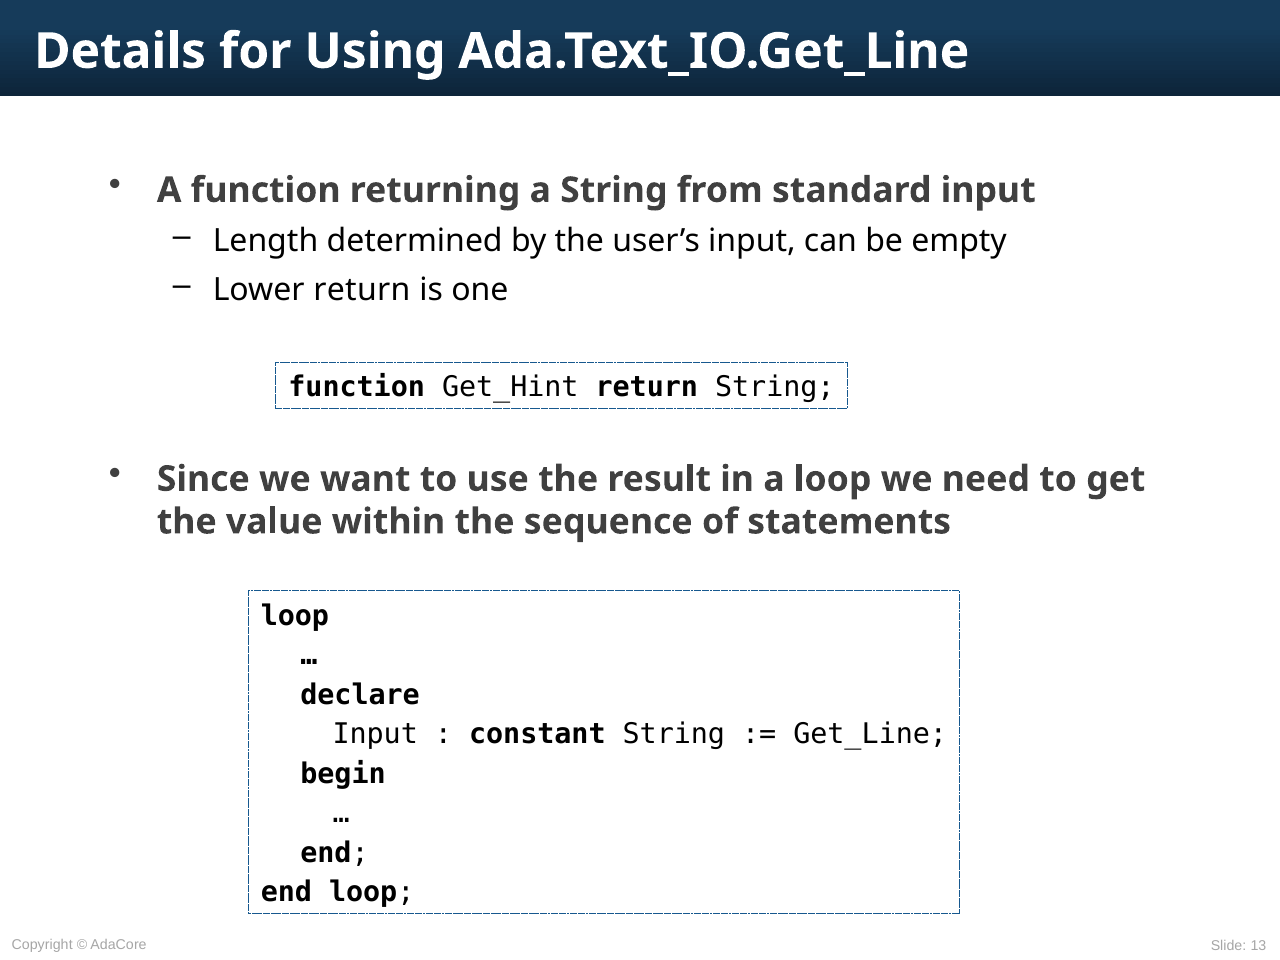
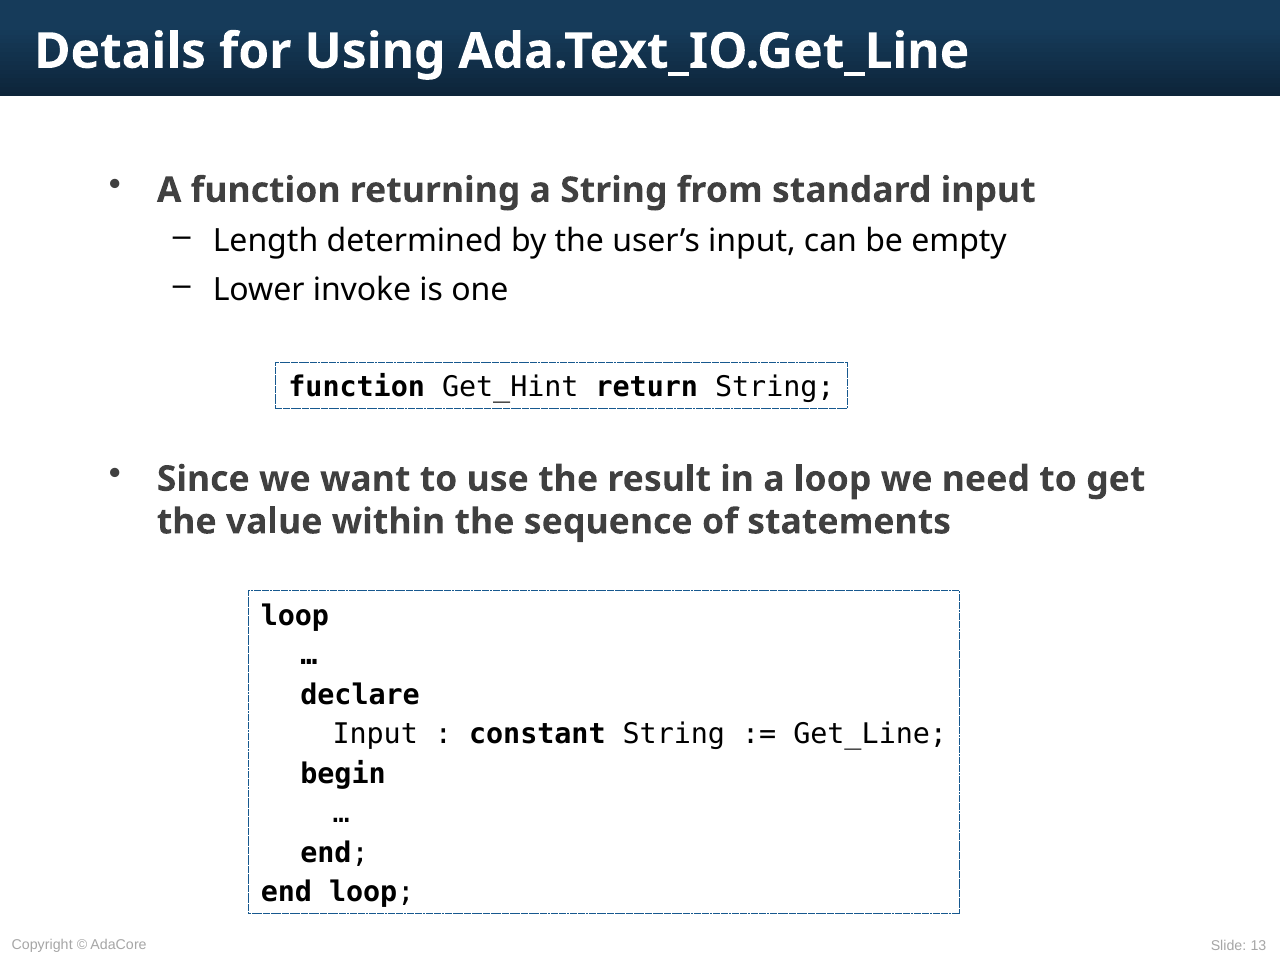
Lower return: return -> invoke (362, 290)
